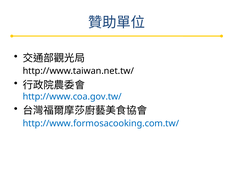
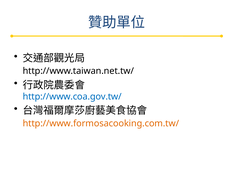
http://www.formosacooking.com.tw/ colour: blue -> orange (101, 123)
